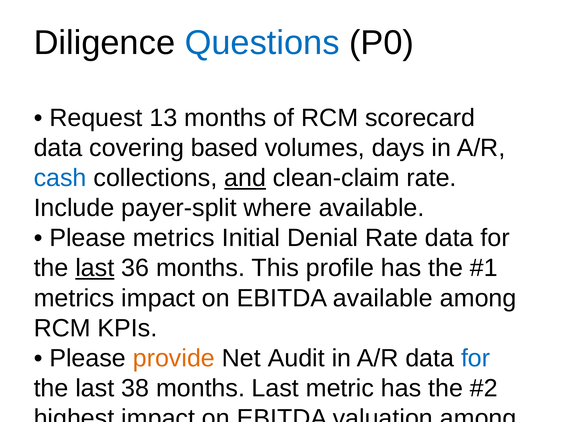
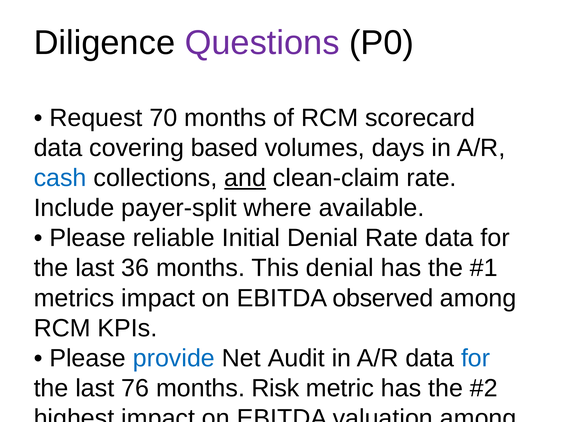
Questions colour: blue -> purple (262, 43)
13: 13 -> 70 (163, 118)
Please metrics: metrics -> reliable (174, 238)
last underline: present -> none (95, 268)
This profile: profile -> denial (340, 268)
EBITDA available: available -> observed (383, 298)
provide colour: orange -> blue (174, 358)
38: 38 -> 76 (135, 388)
months Last: Last -> Risk (275, 388)
